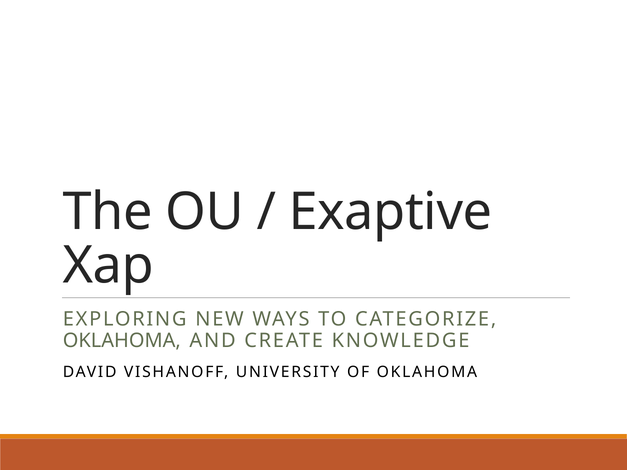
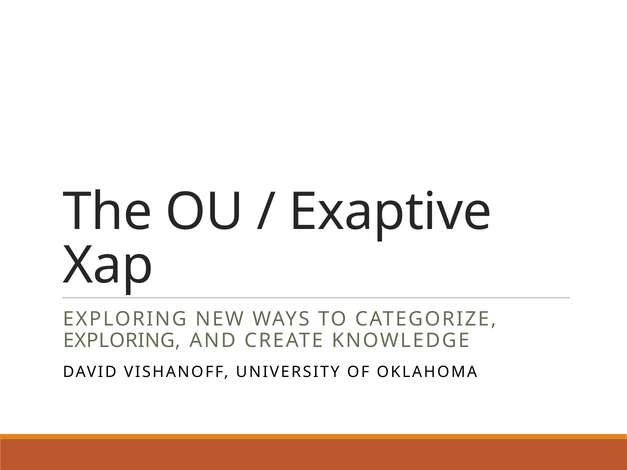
OKLAHOMA: OKLAHOMA -> EXPLORING (122, 341)
